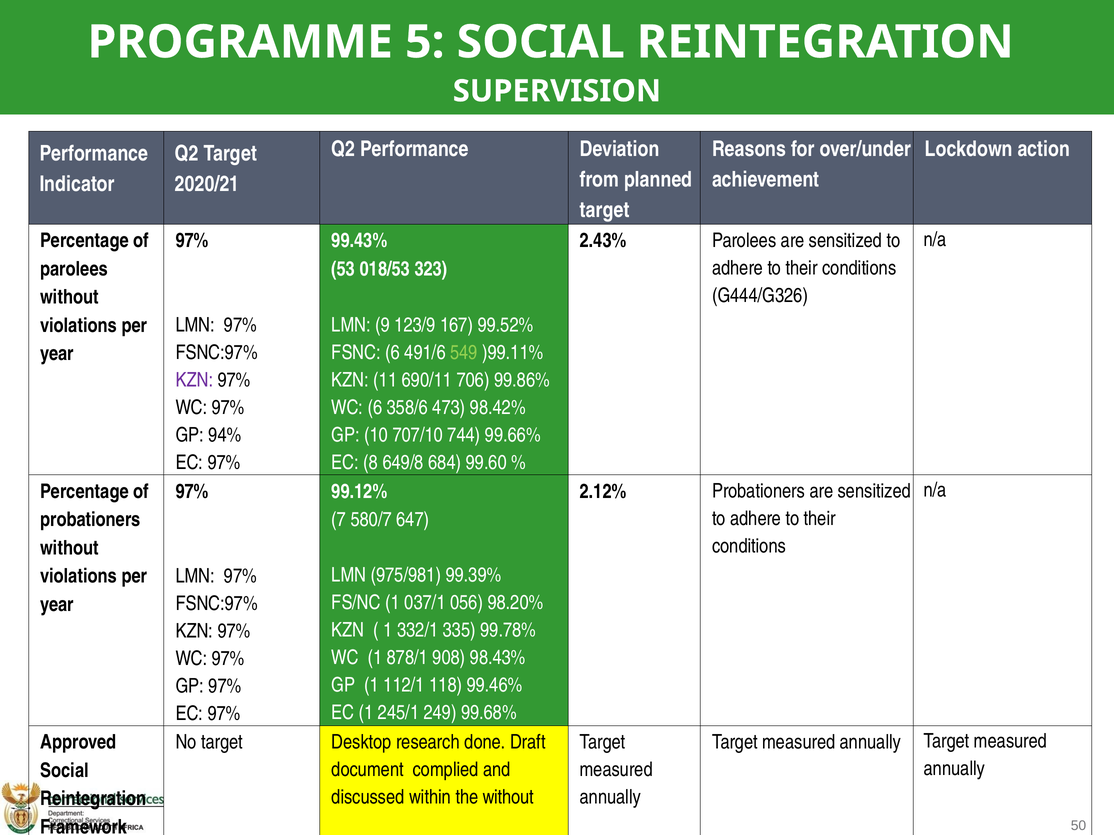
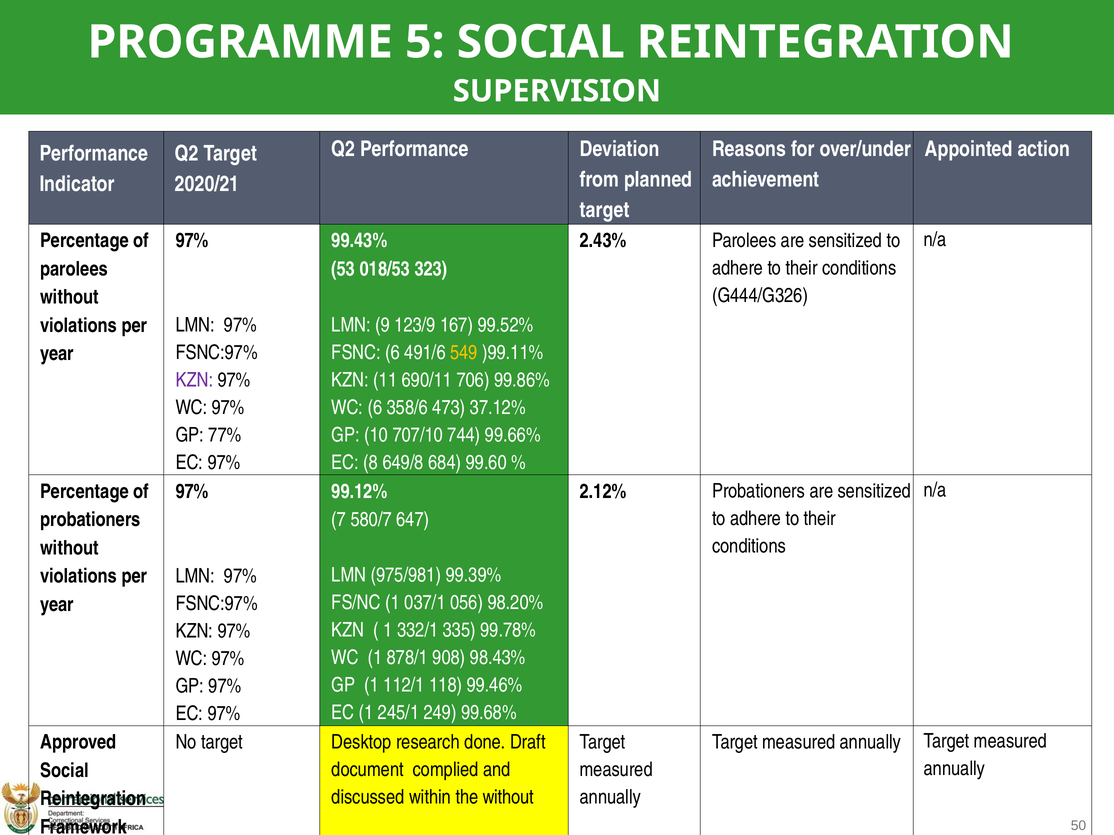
Lockdown: Lockdown -> Appointed (969, 149)
549 colour: light green -> yellow (464, 353)
98.42%: 98.42% -> 37.12% (498, 408)
94%: 94% -> 77% (225, 435)
